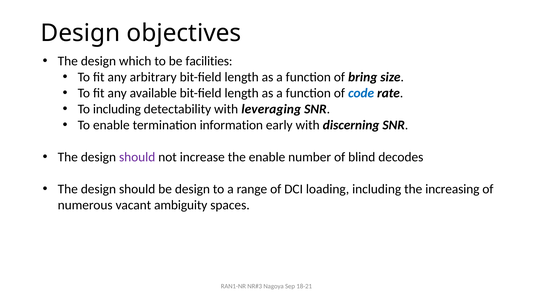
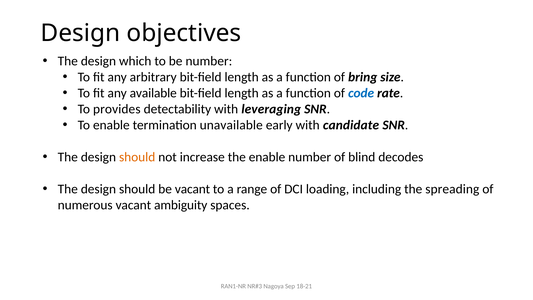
be facilities: facilities -> number (209, 61)
To including: including -> provides (117, 109)
information: information -> unavailable (231, 125)
discerning: discerning -> candidate (351, 125)
should colour: purple -> orange (137, 157)
be design: design -> vacant (192, 189)
increasing: increasing -> spreading (452, 189)
